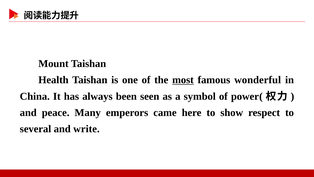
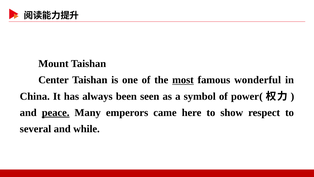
Health: Health -> Center (53, 80)
peace underline: none -> present (56, 112)
write: write -> while (87, 129)
